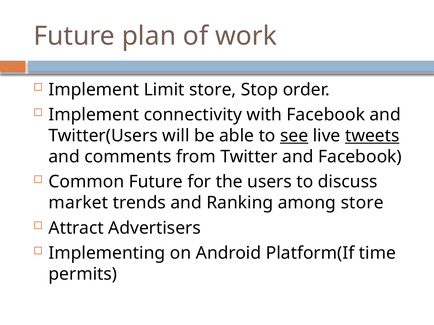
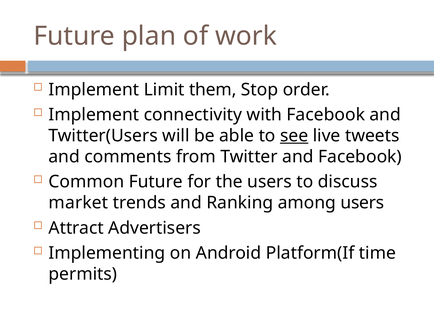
Limit store: store -> them (213, 90)
tweets underline: present -> none (372, 136)
among store: store -> users (362, 203)
